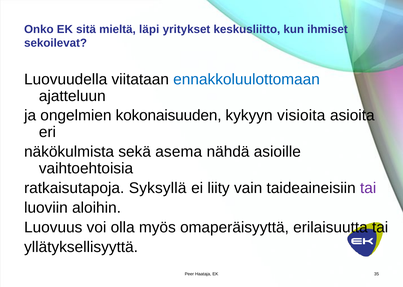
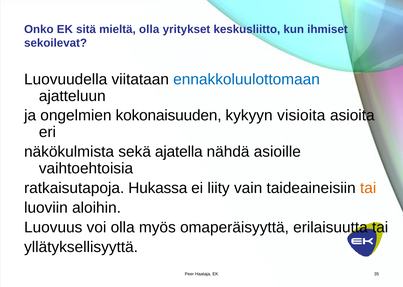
mieltä läpi: läpi -> olla (149, 29)
asema: asema -> ajatella (179, 152)
Syksyllä: Syksyllä -> Hukassa (158, 188)
tai colour: purple -> orange (368, 188)
